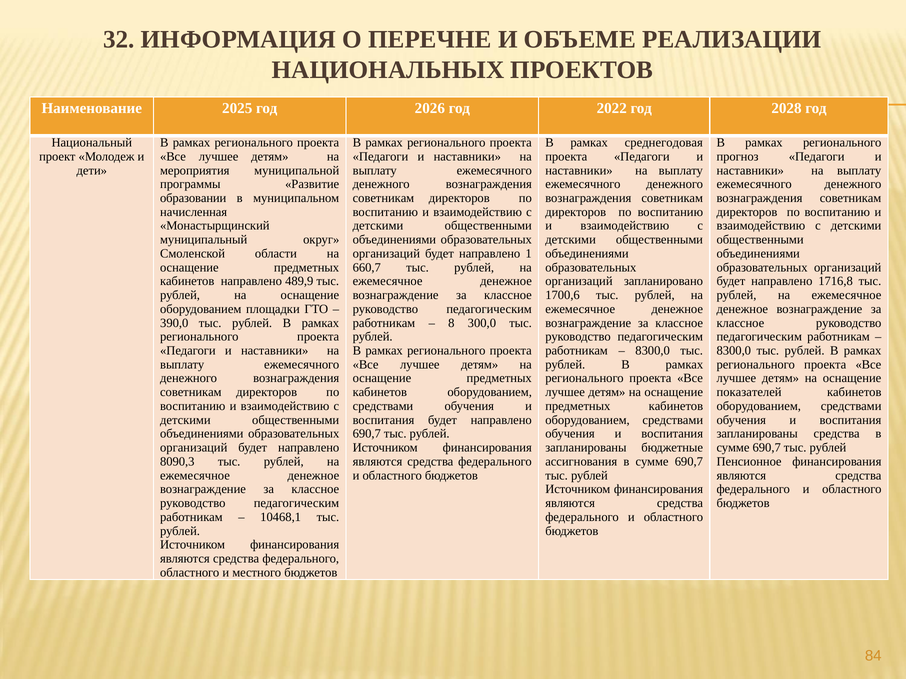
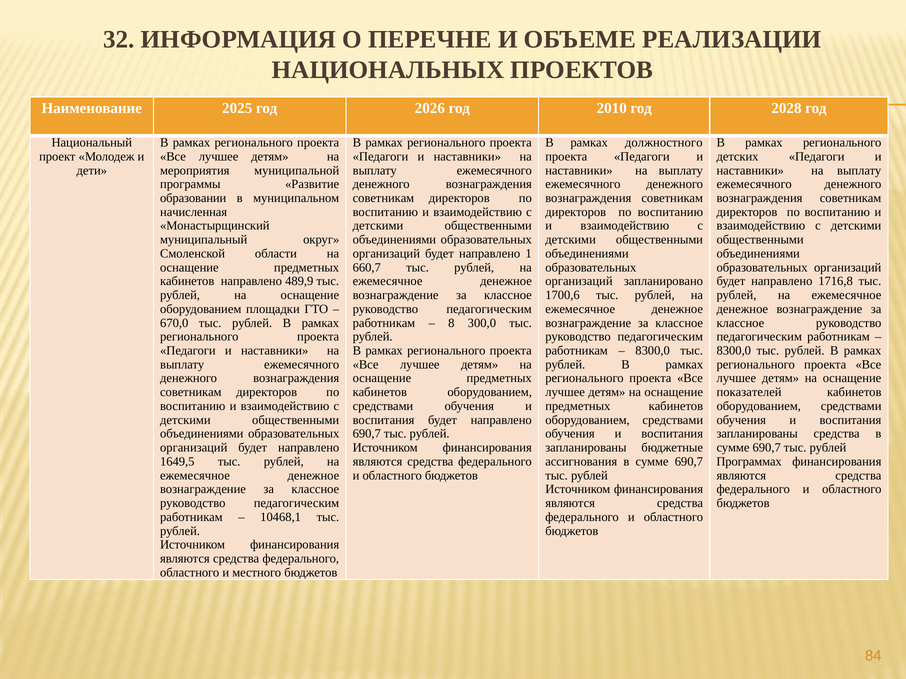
2022: 2022 -> 2010 (612, 108)
среднегодовая: среднегодовая -> должностного (664, 143)
прогноз: прогноз -> детских (738, 157)
390,0: 390,0 -> 670,0 (174, 323)
8090,3: 8090,3 -> 1649,5 (177, 462)
Пенсионное: Пенсионное -> Программах (749, 462)
